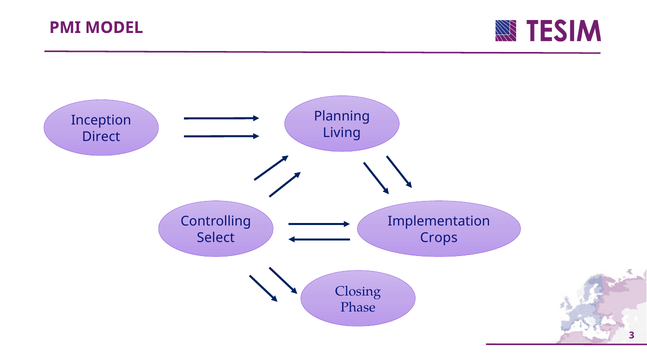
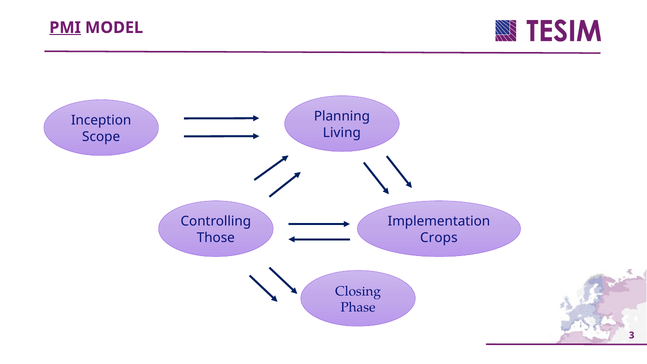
PMI underline: none -> present (65, 28)
Direct: Direct -> Scope (101, 137)
Select: Select -> Those (216, 238)
